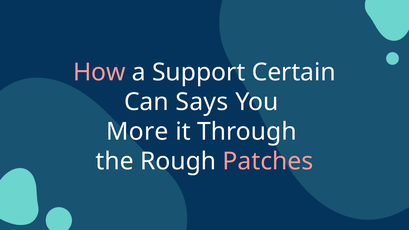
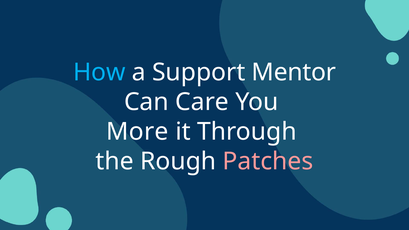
How colour: pink -> light blue (99, 72)
Certain: Certain -> Mentor (294, 72)
Says: Says -> Care (202, 102)
